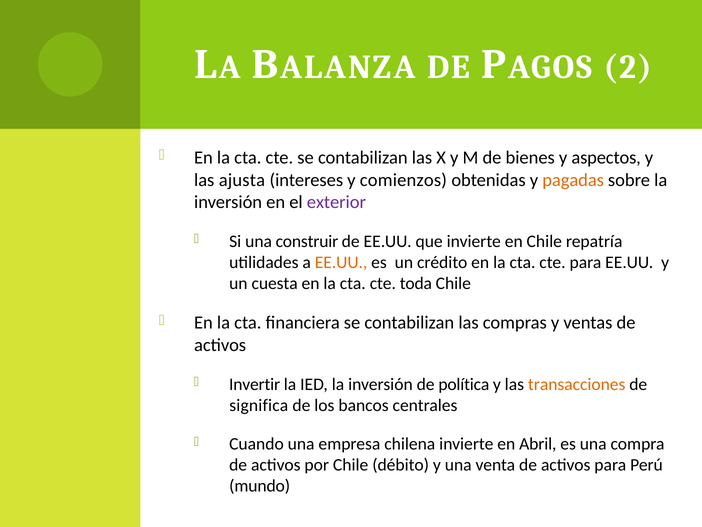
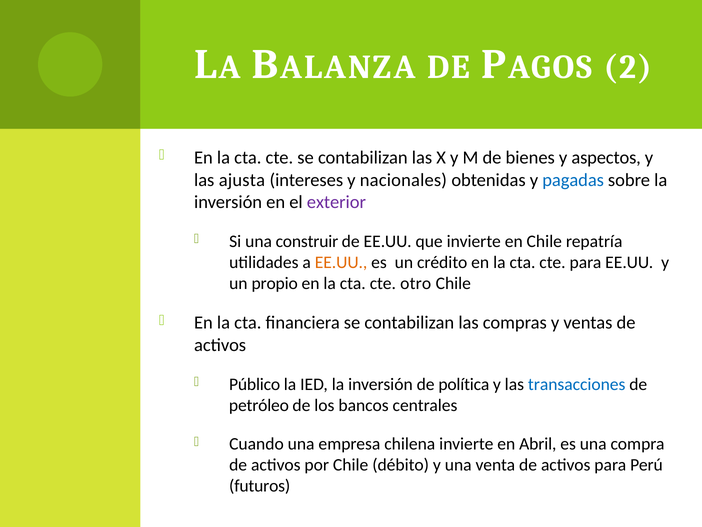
comienzos: comienzos -> nacionales (403, 180)
pagadas colour: orange -> blue (573, 180)
cuesta: cuesta -> propio (275, 283)
toda: toda -> otro (416, 283)
Invertir: Invertir -> Público (255, 384)
transacciones colour: orange -> blue (577, 384)
significa: significa -> petróleo (259, 405)
mundo: mundo -> futuros (260, 486)
